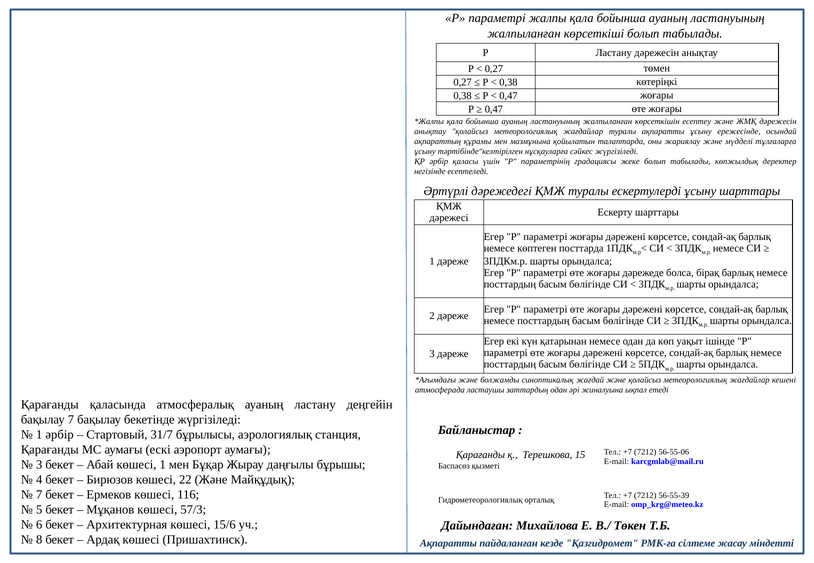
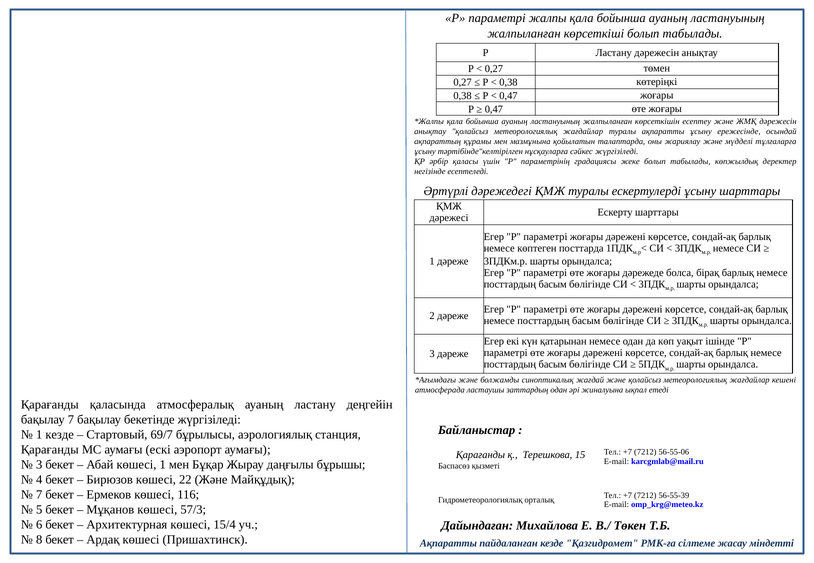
1 әрбір: әрбір -> кезде (60, 435)
31/7: 31/7 -> 69/7 (162, 435)
15/6: 15/6 -> 15/4 (225, 525)
